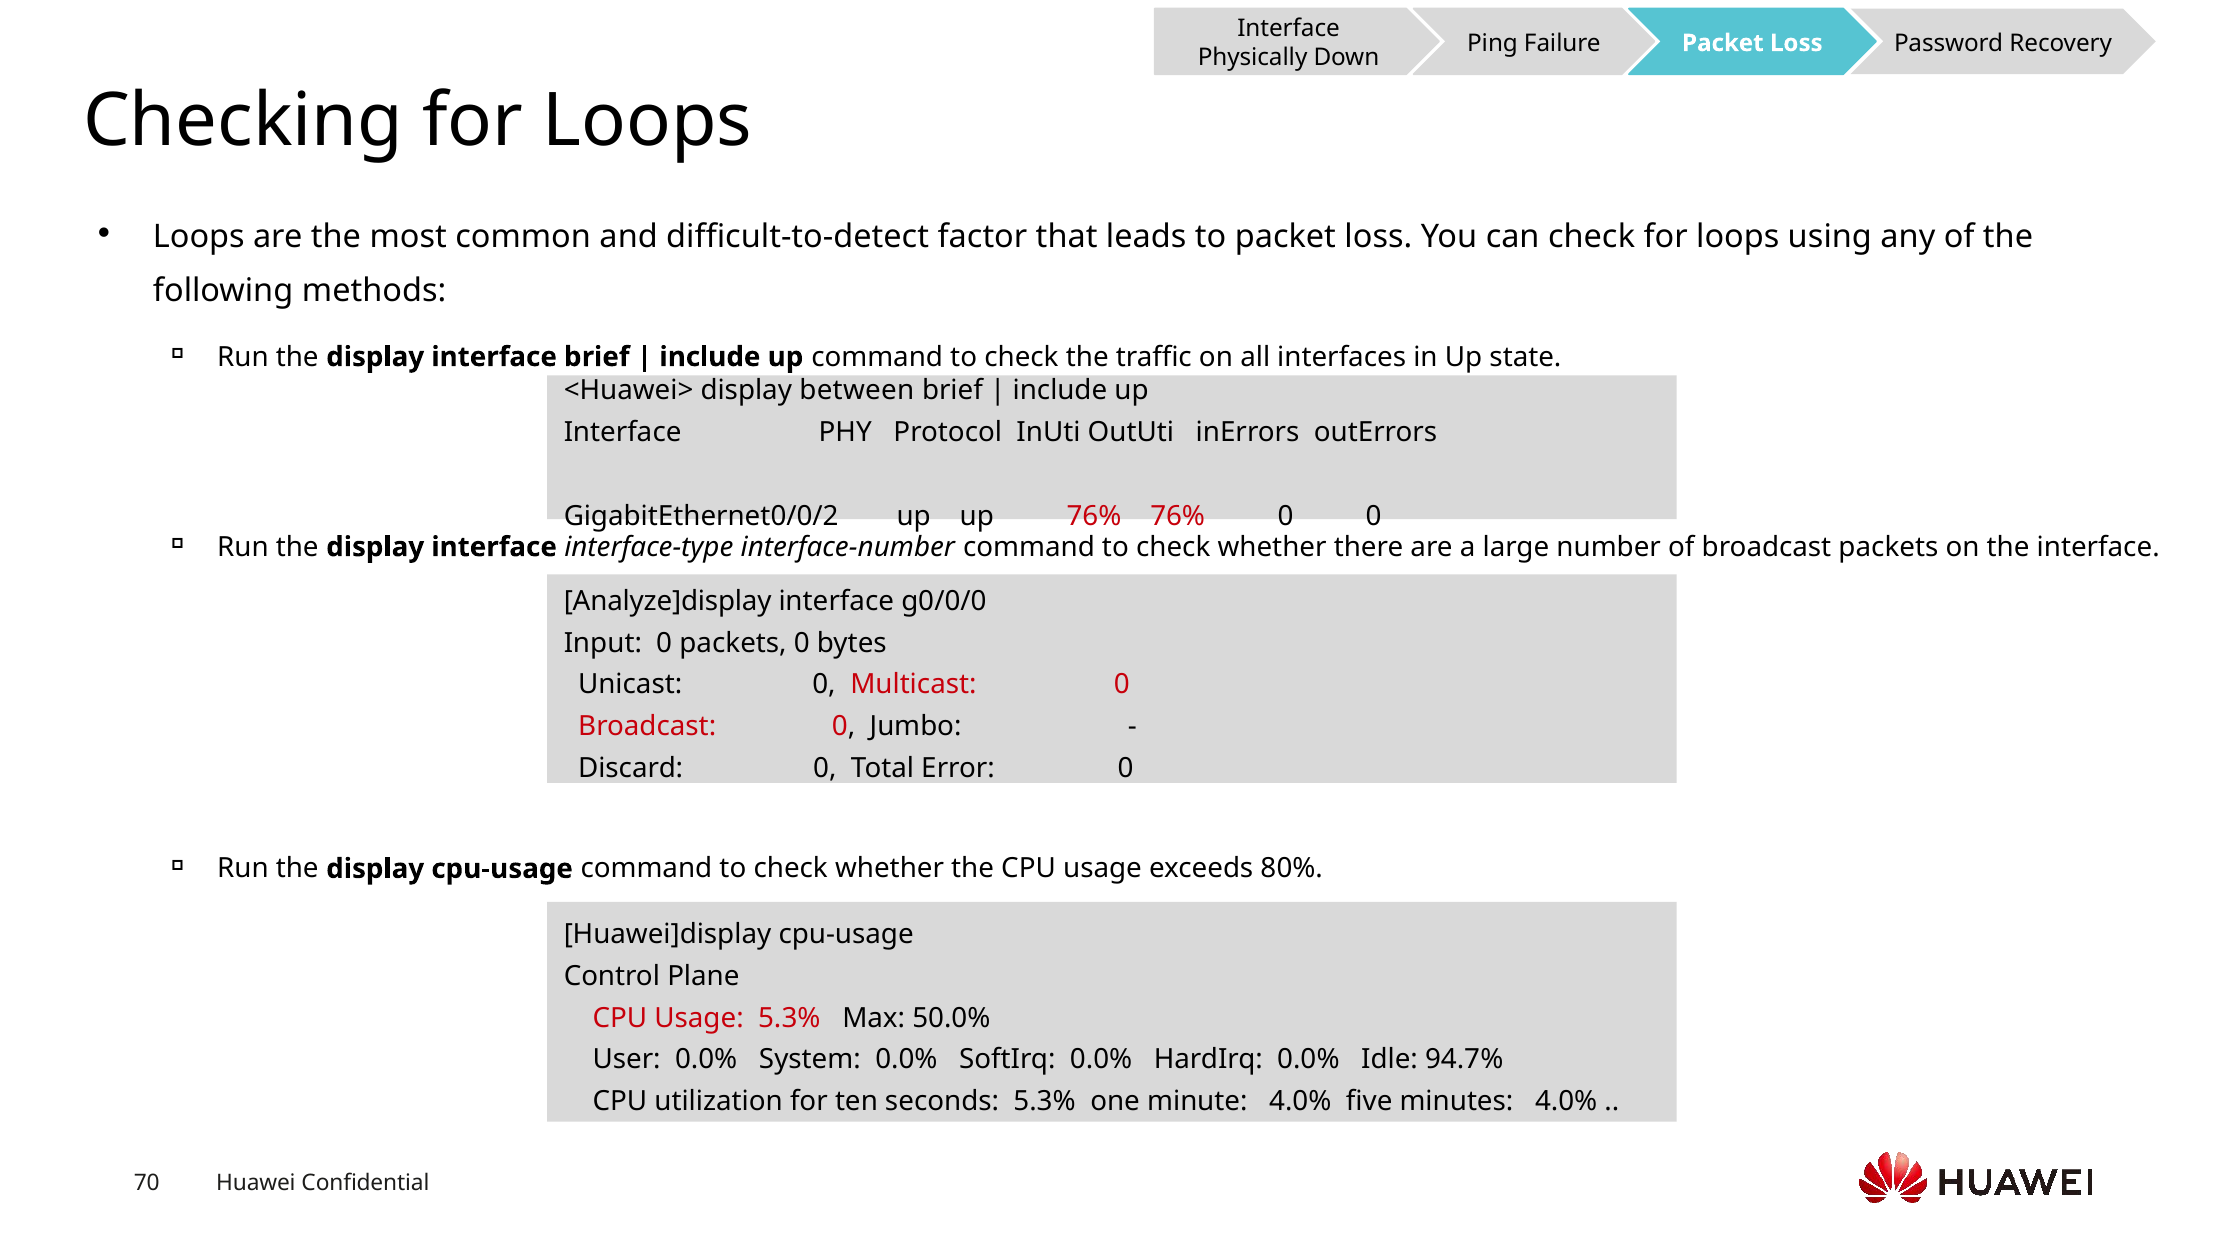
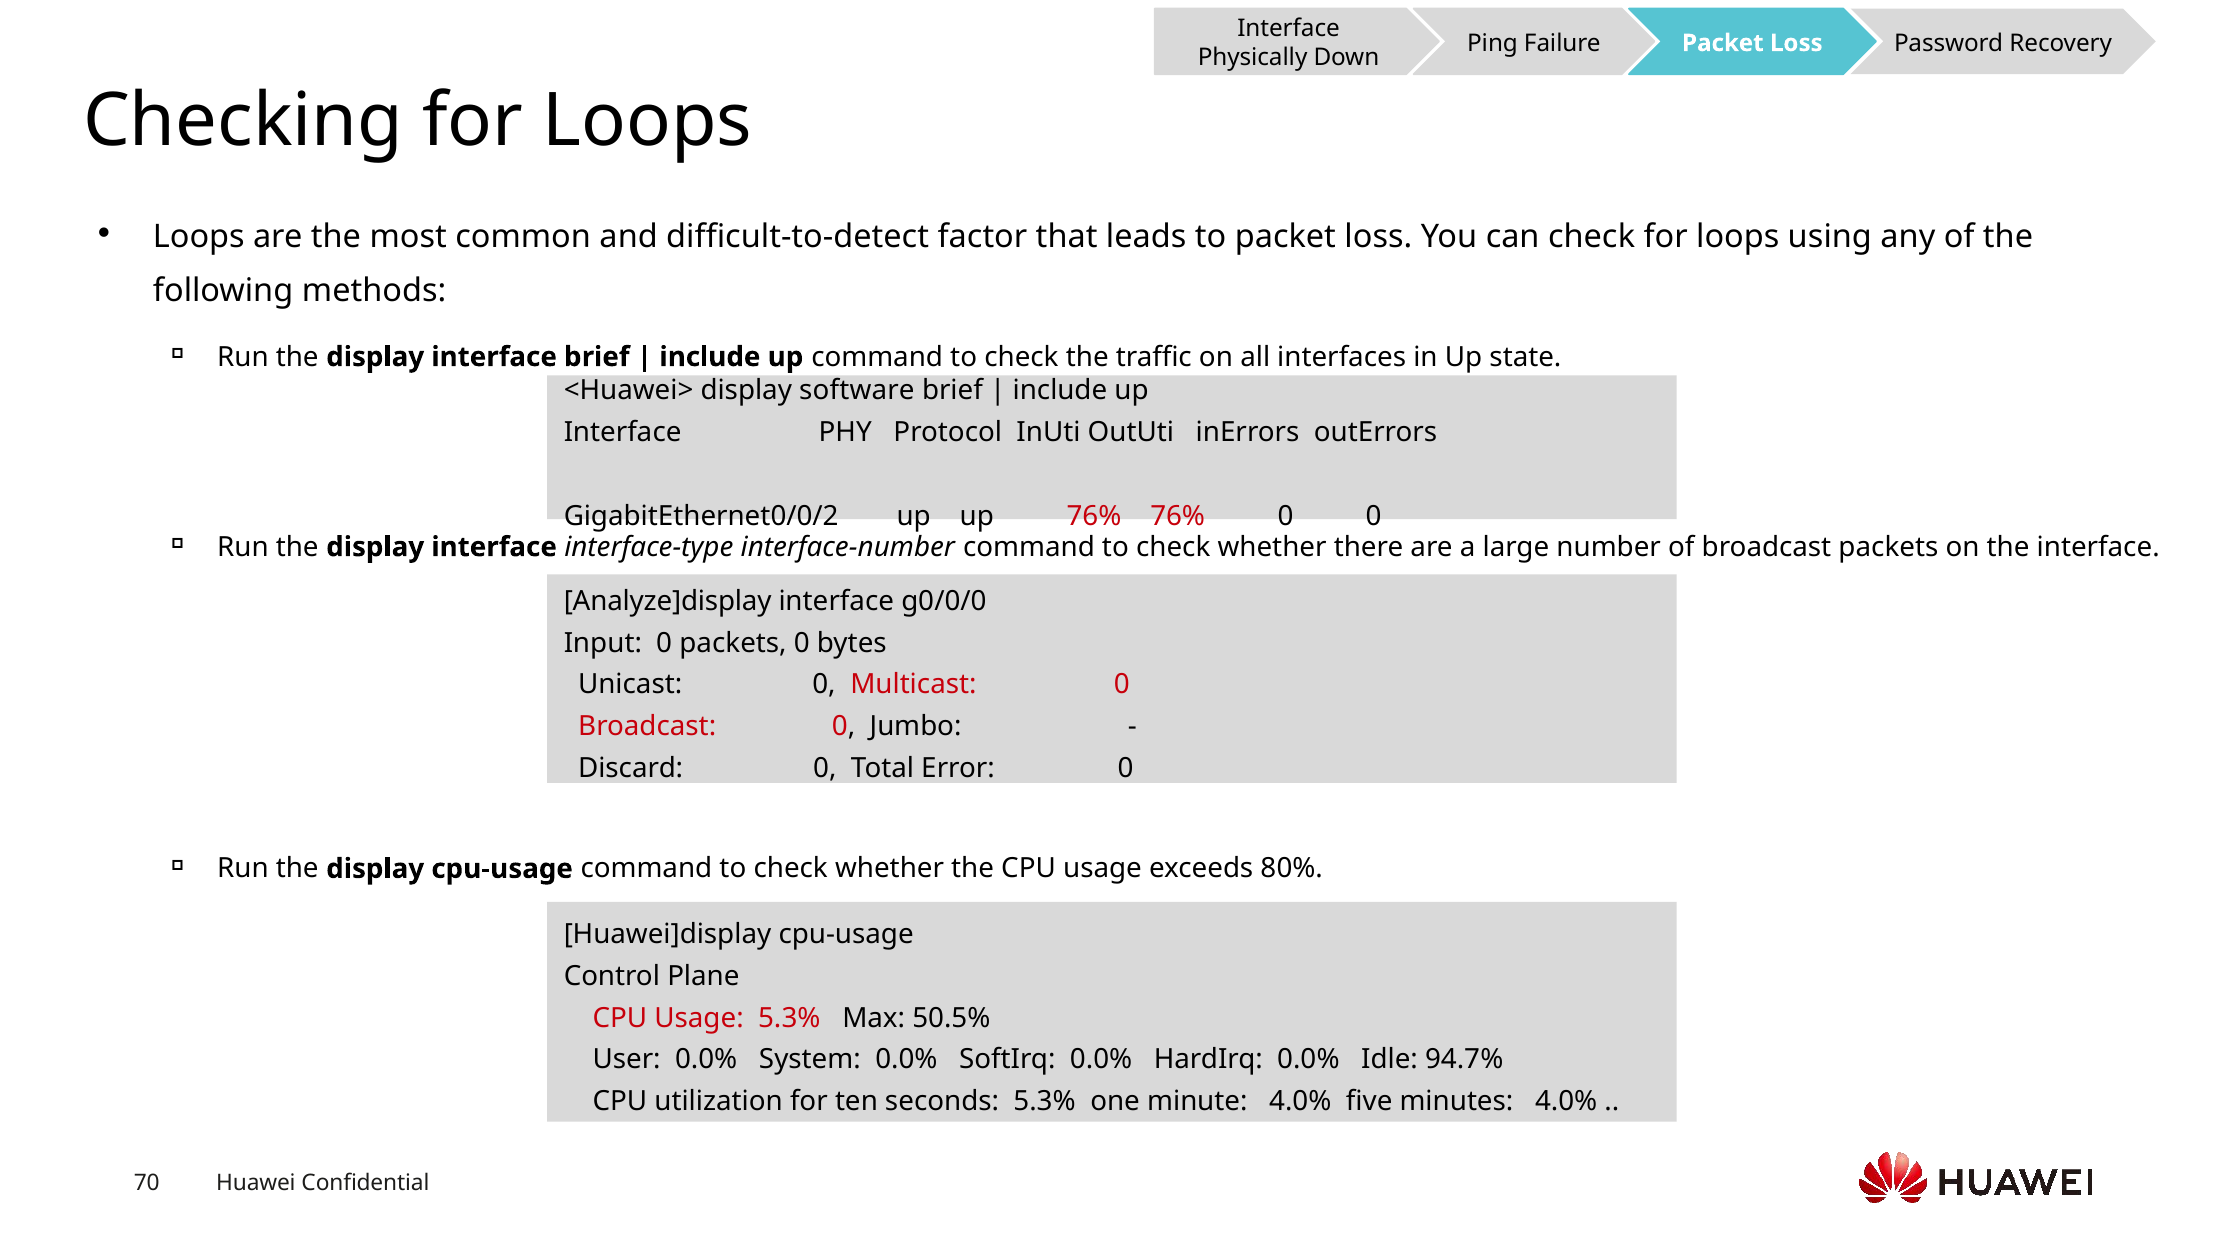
between: between -> software (857, 391)
50.0%: 50.0% -> 50.5% (951, 1018)
